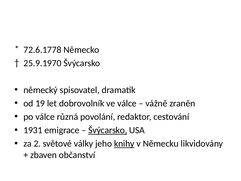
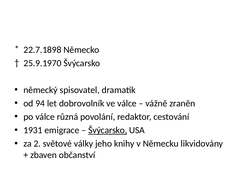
72.6.1778: 72.6.1778 -> 22.7.1898 (42, 50)
19: 19 -> 94 (40, 103)
knihy underline: present -> none (124, 143)
